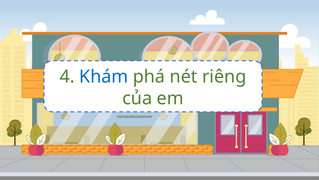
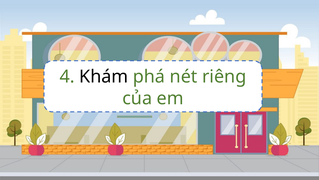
Khám colour: blue -> black (104, 77)
